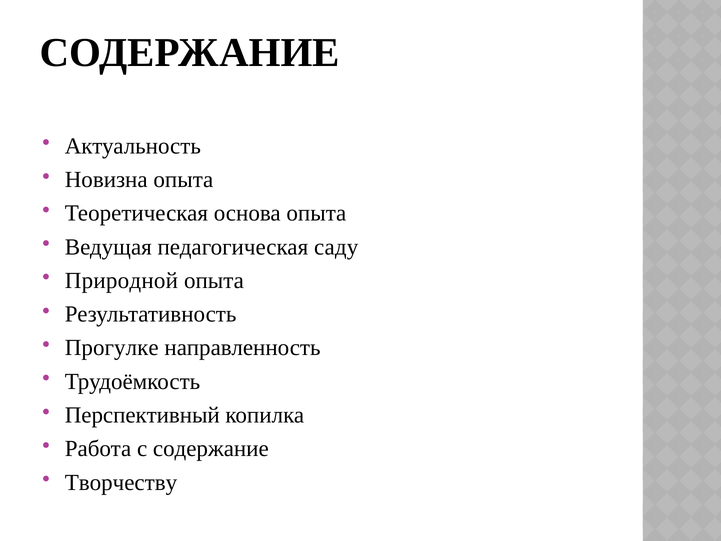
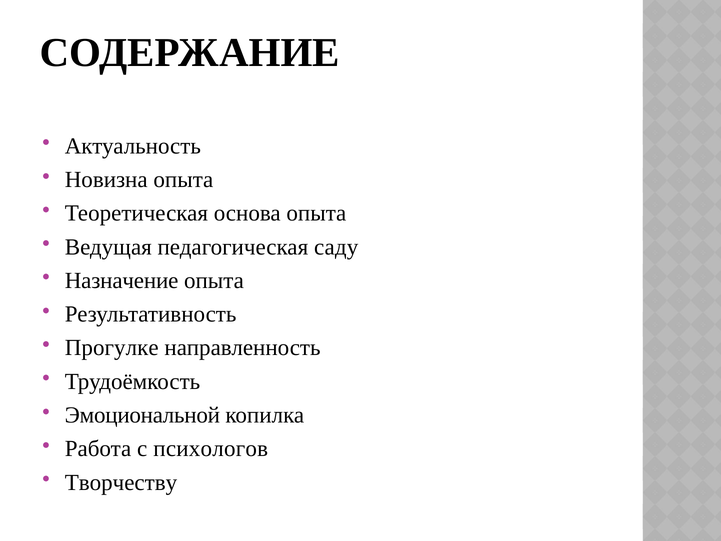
Природной: Природной -> Назначение (122, 280)
Перспективный: Перспективный -> Эмоциональной (142, 415)
с содержание: содержание -> психологов (211, 449)
